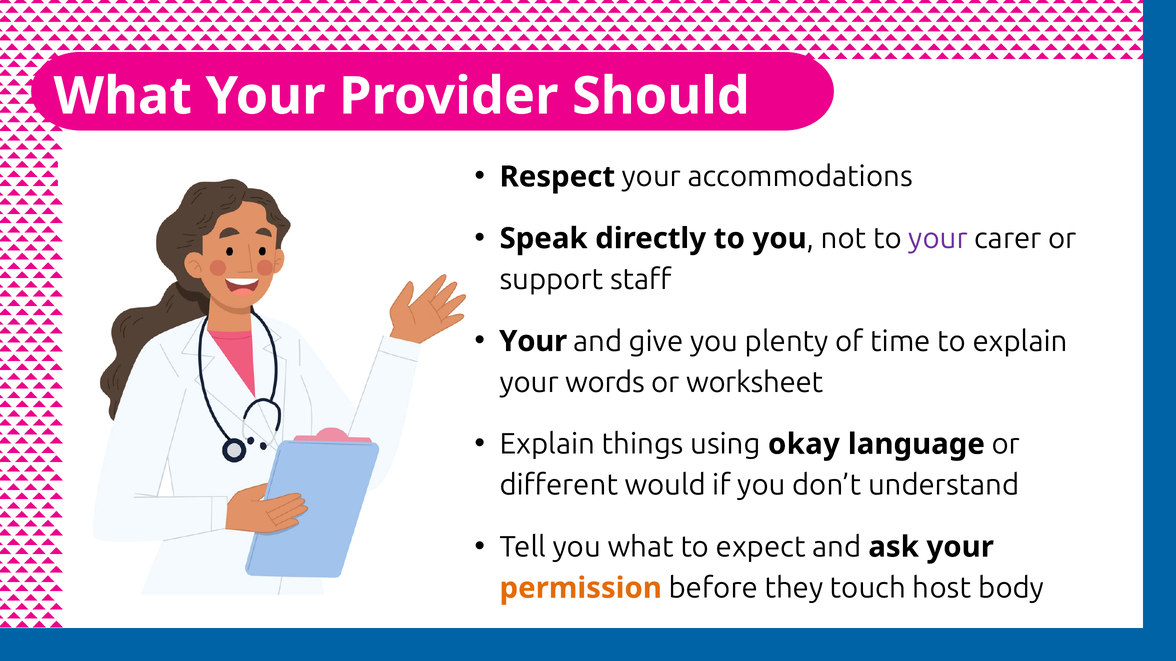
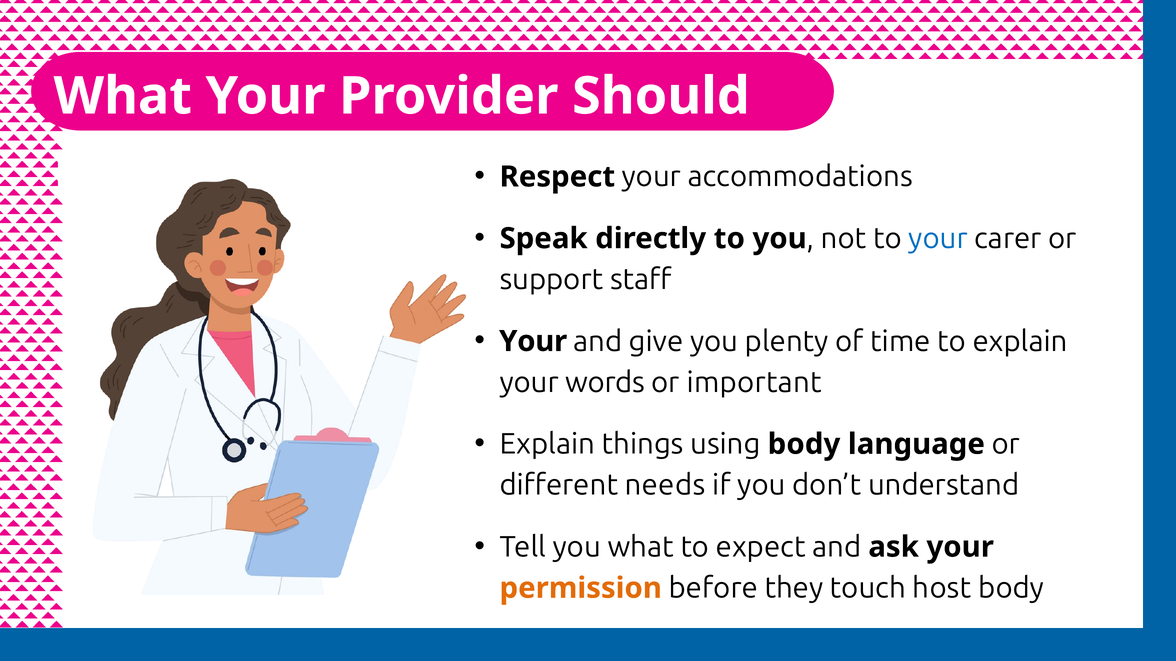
your colour: purple -> blue (938, 239)
worksheet: worksheet -> important (754, 383)
using okay: okay -> body (804, 444)
would: would -> needs (665, 486)
